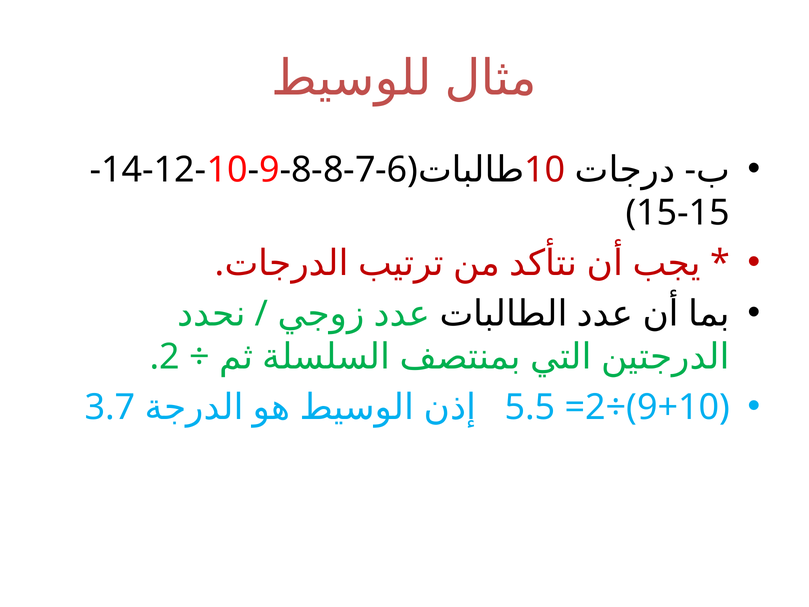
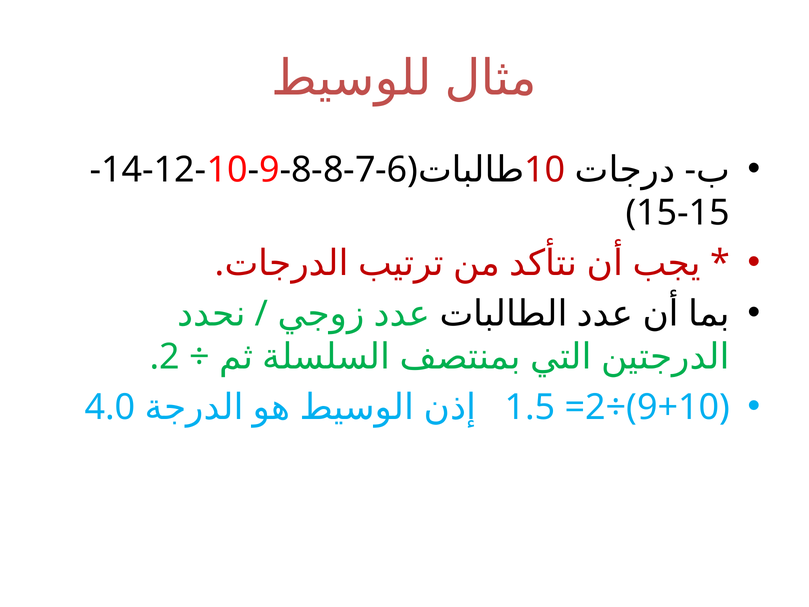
3.7: 3.7 -> 4.0 (110, 407)
5.5: 5.5 -> 1.5 (530, 407)
